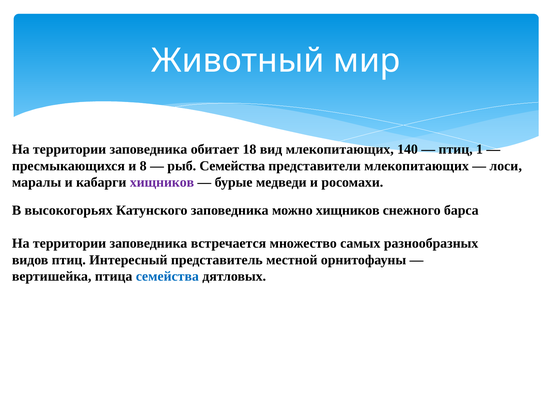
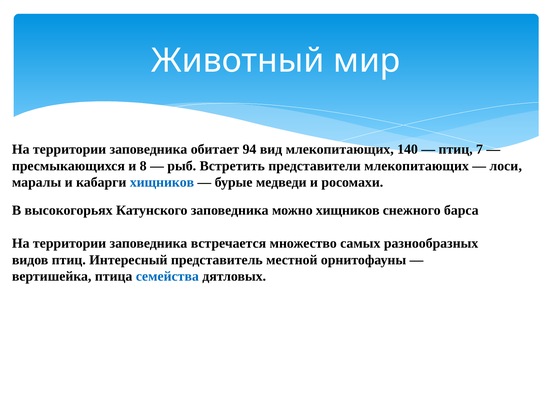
18: 18 -> 94 (249, 149)
1: 1 -> 7 (480, 149)
рыб Семейства: Семейства -> Встретить (232, 166)
хищников colour: purple -> blue (162, 182)
